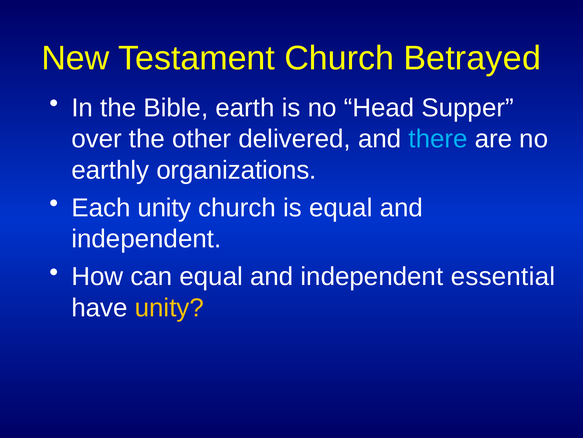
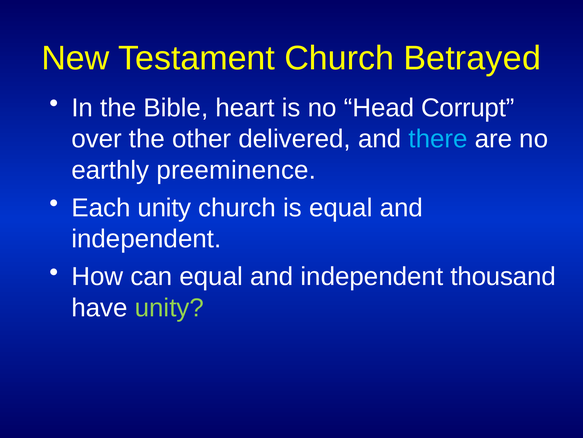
earth: earth -> heart (245, 108)
Supper: Supper -> Corrupt (468, 108)
organizations: organizations -> preeminence (236, 170)
essential: essential -> thousand (503, 276)
unity colour: yellow -> light green (169, 307)
